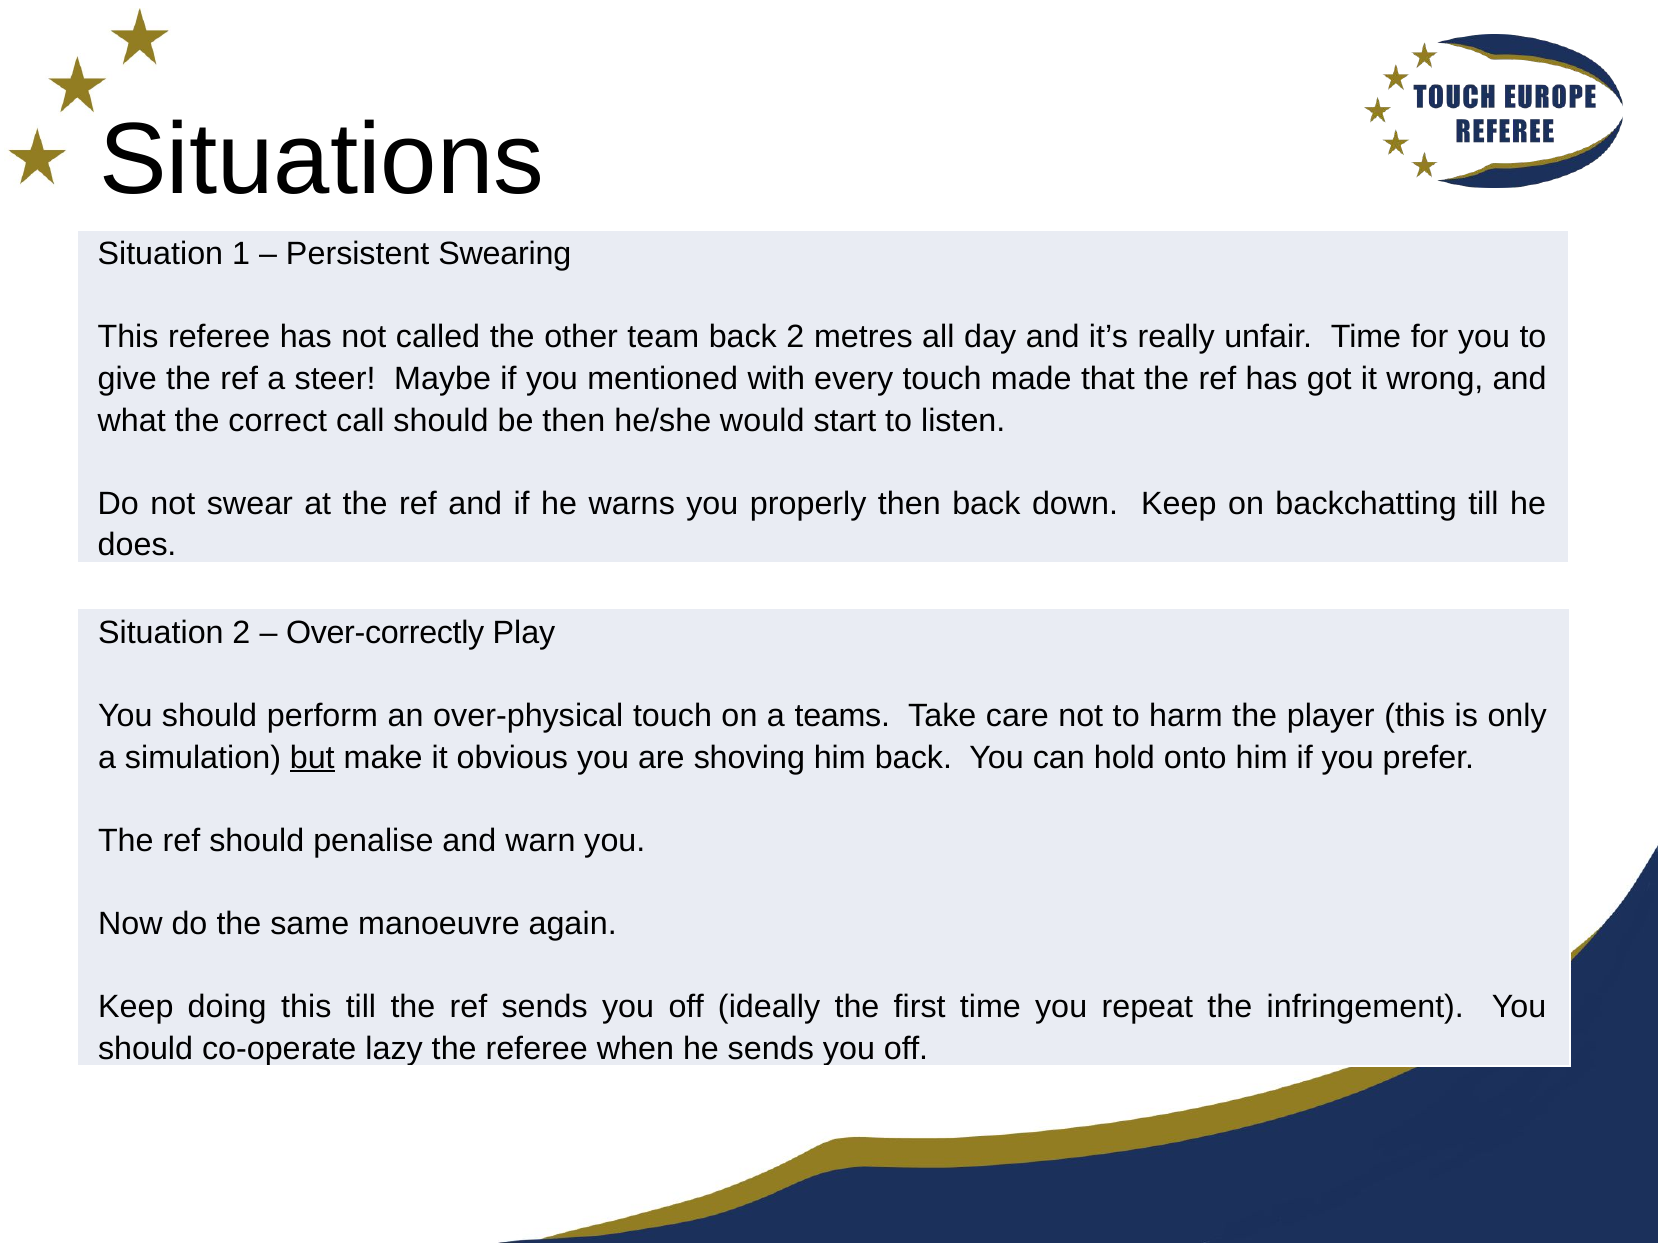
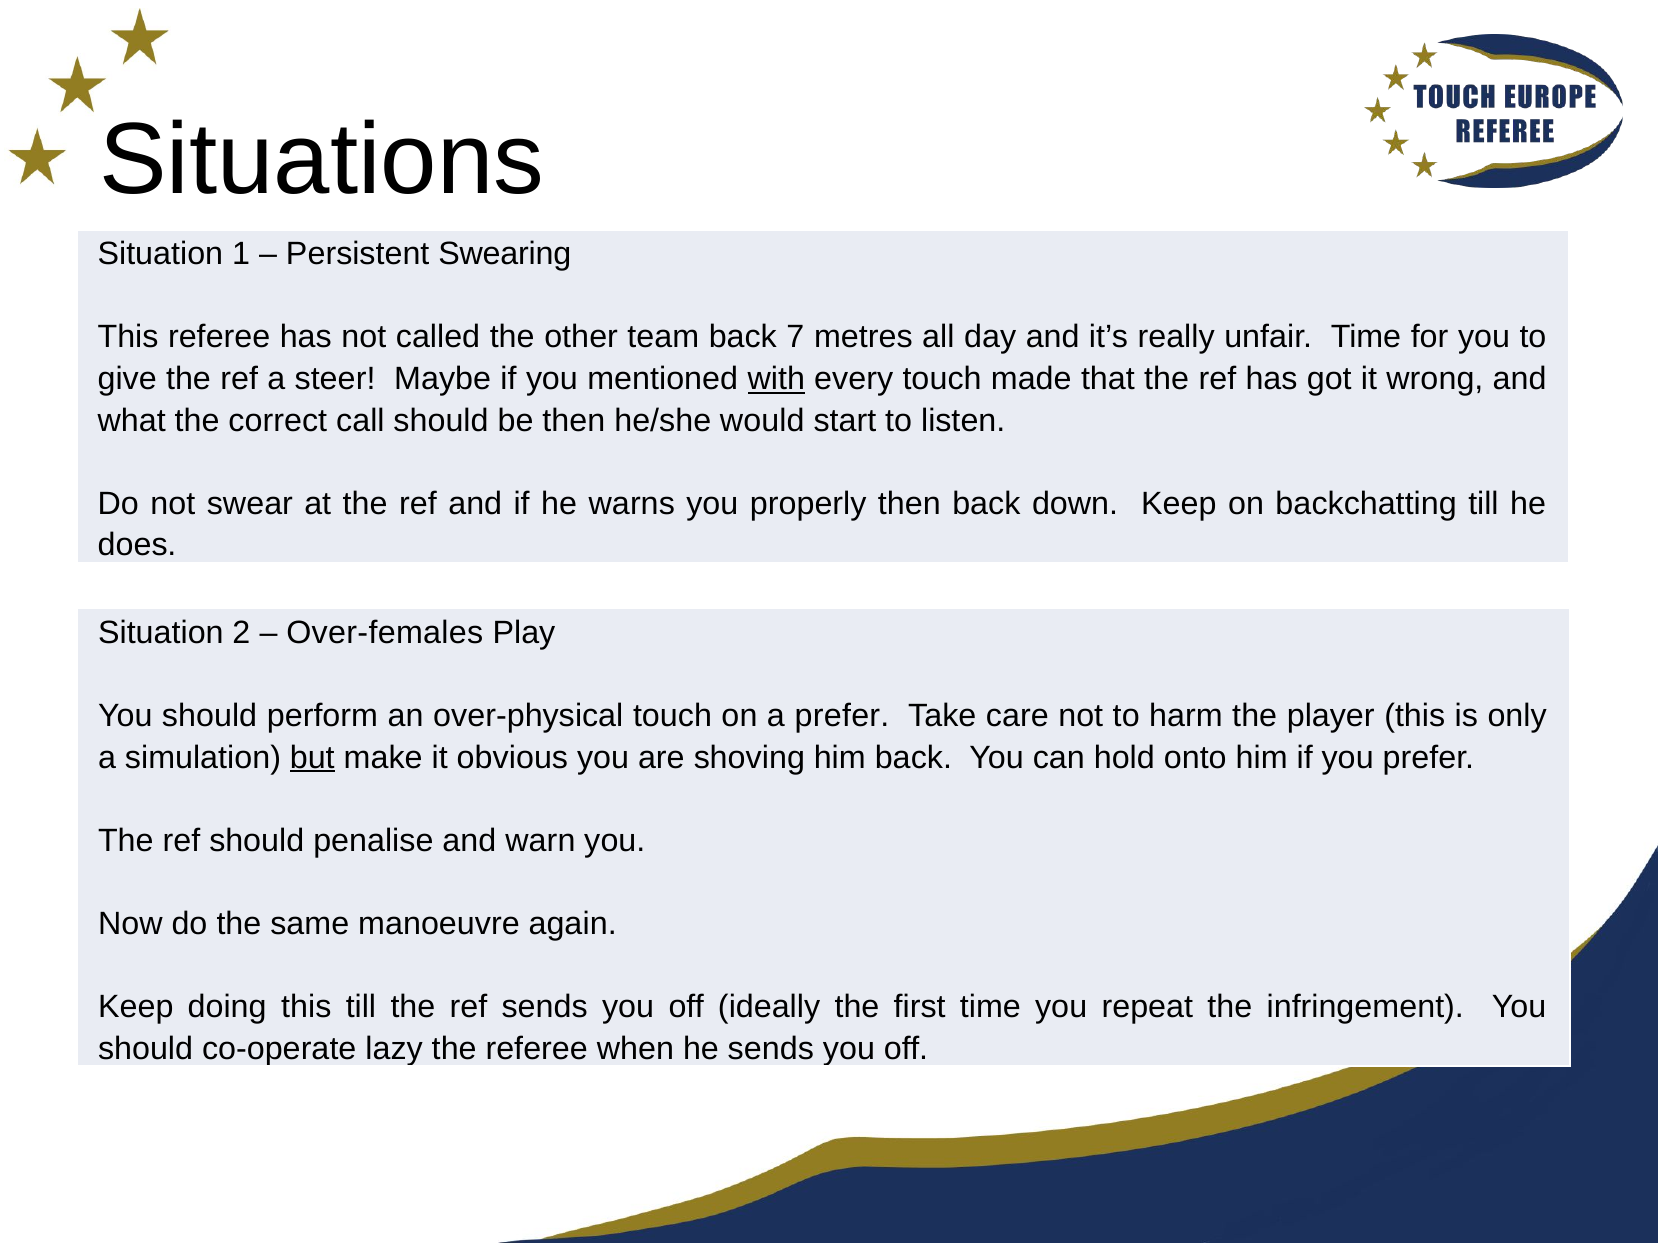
back 2: 2 -> 7 (795, 337)
with underline: none -> present (776, 379)
Over-correctly: Over-correctly -> Over-females (385, 633)
a teams: teams -> prefer (842, 716)
